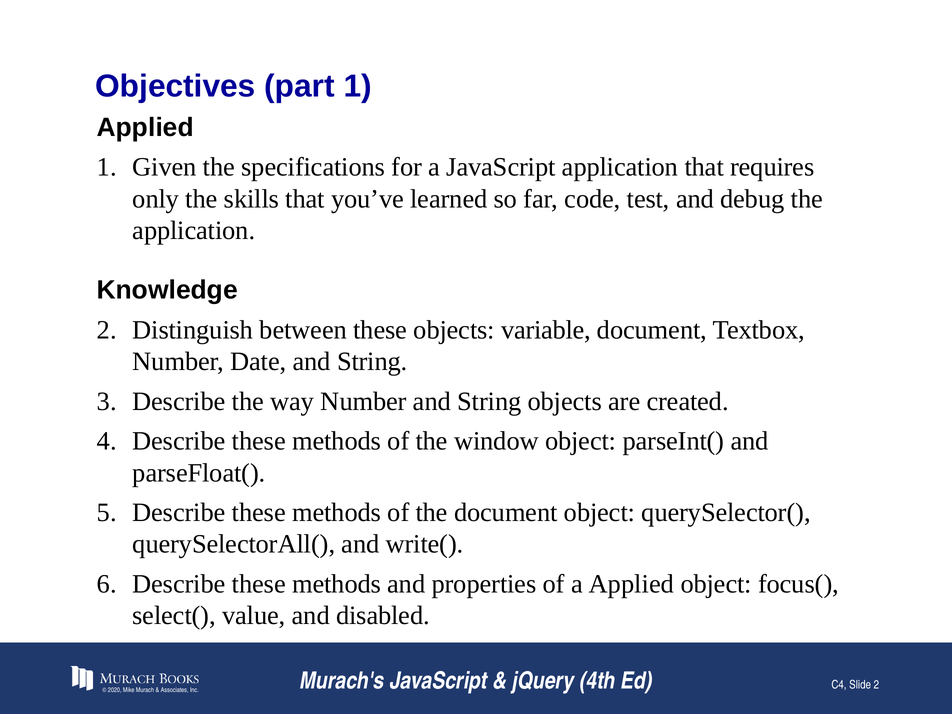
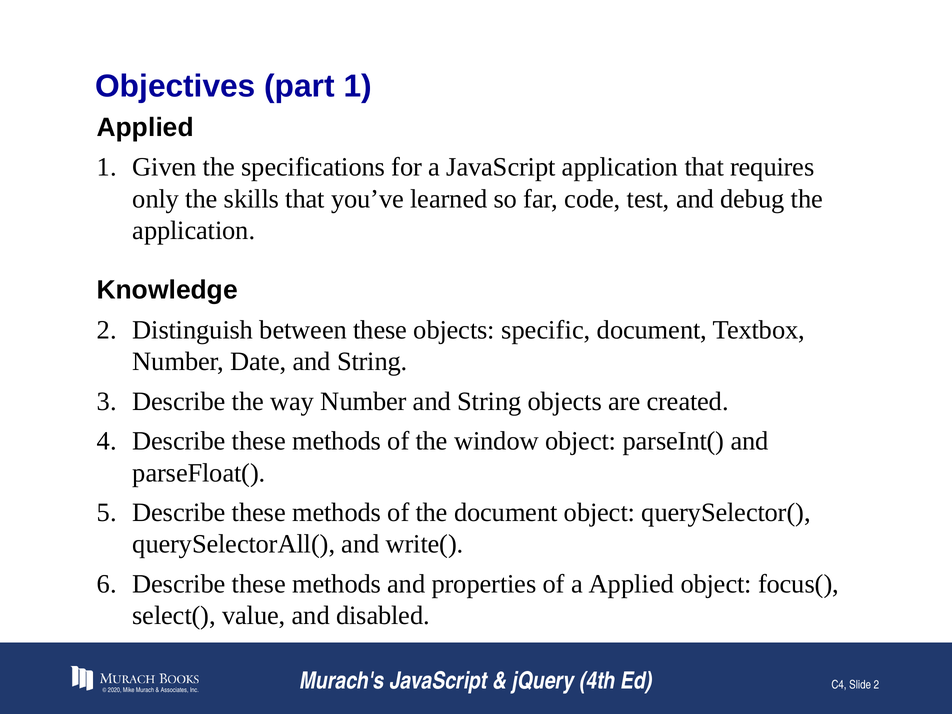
variable: variable -> specific (546, 330)
